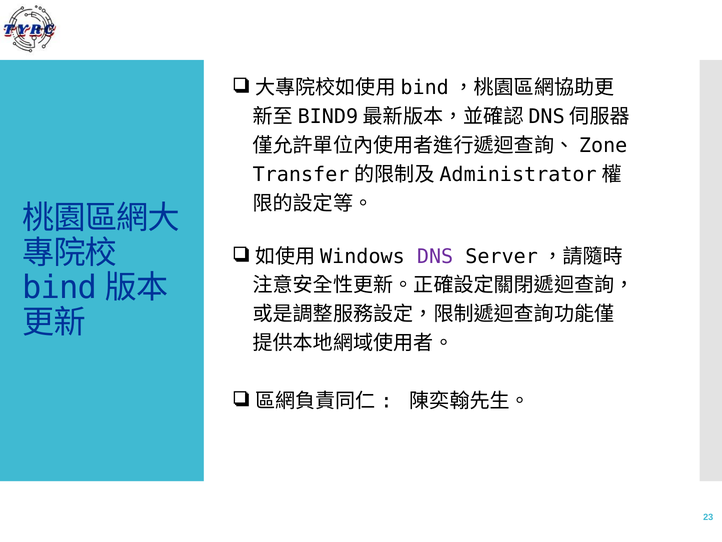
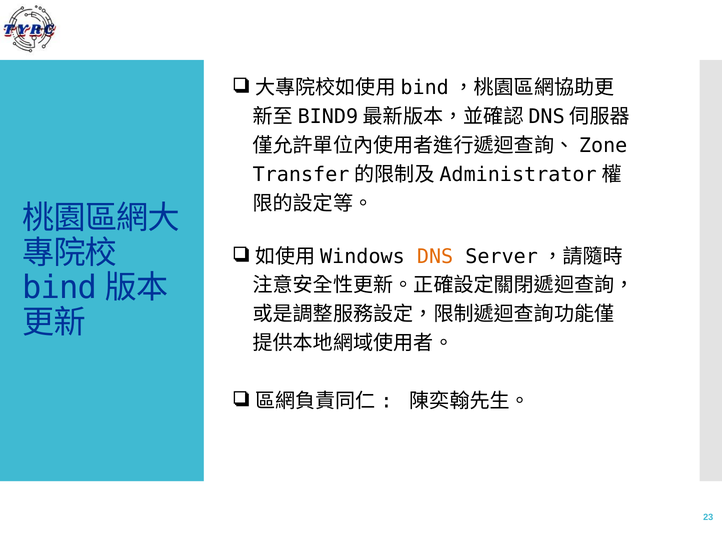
DNS colour: purple -> orange (435, 256)
